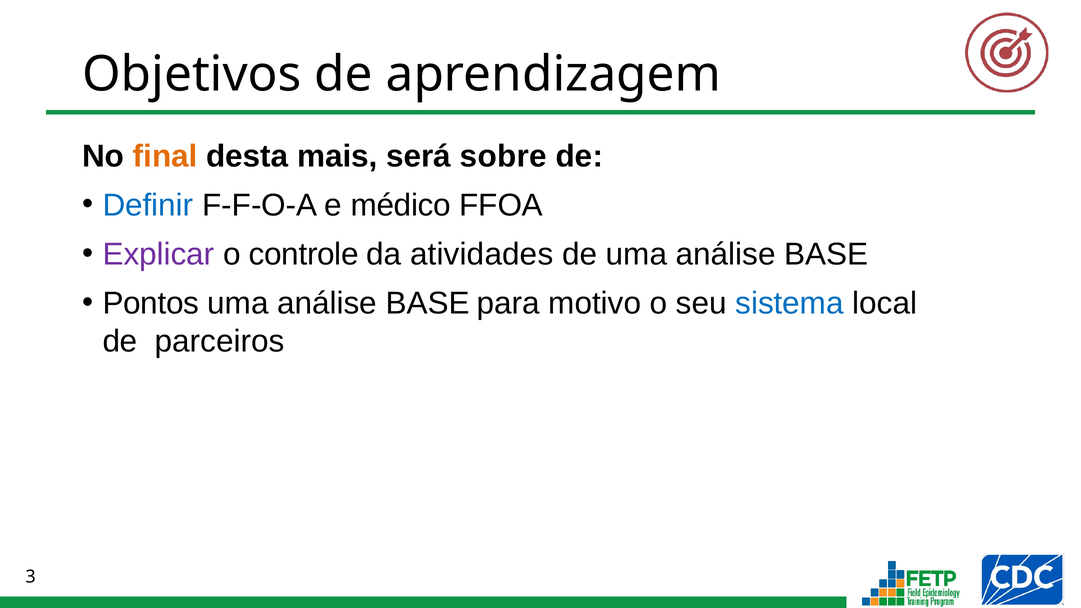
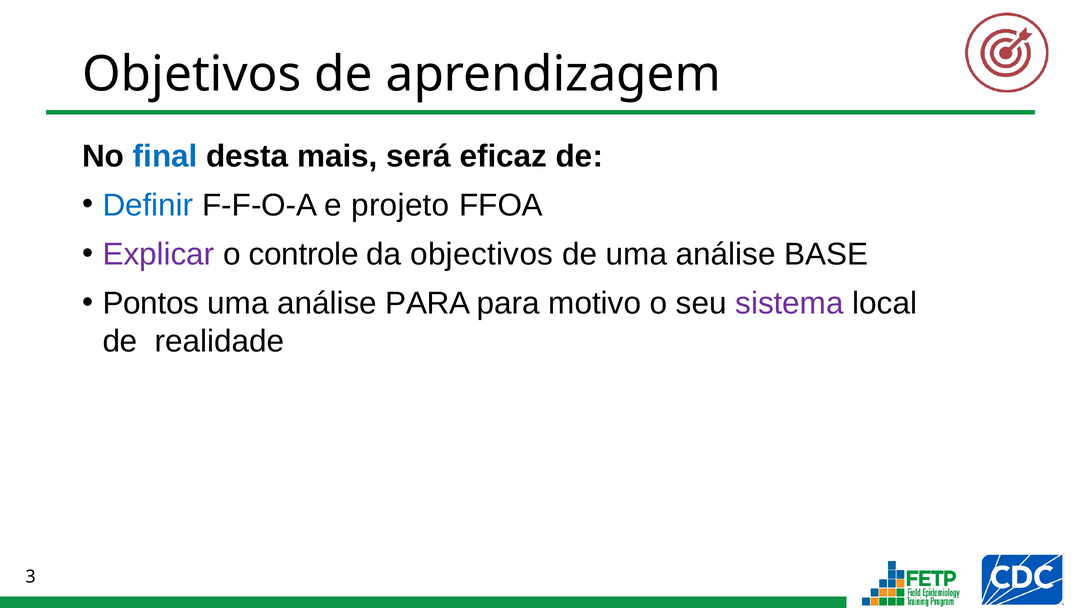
final colour: orange -> blue (165, 156)
sobre: sobre -> eficaz (503, 156)
médico: médico -> projeto (400, 205)
atividades: atividades -> objectivos (482, 254)
BASE: BASE -> PARA (428, 304)
sistema colour: blue -> purple (790, 304)
parceiros: parceiros -> realidade (220, 341)
